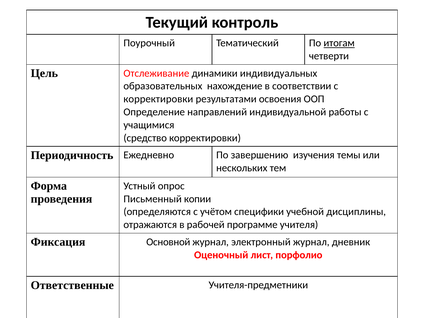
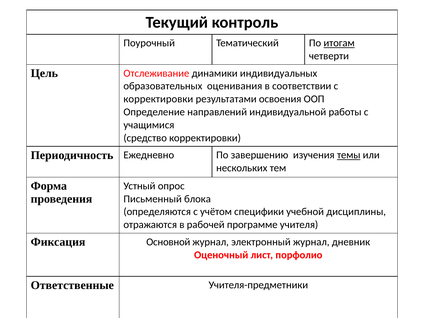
нахождение: нахождение -> оценивания (235, 86)
темы underline: none -> present (349, 155)
копии: копии -> блока (197, 199)
